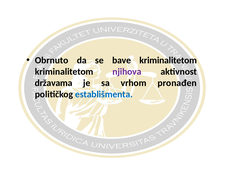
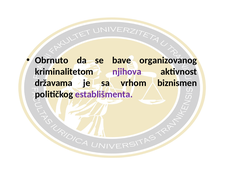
bave kriminalitetom: kriminalitetom -> organizovanog (168, 60)
pronađen: pronađen -> biznismen (177, 83)
establišmenta colour: blue -> purple (104, 94)
